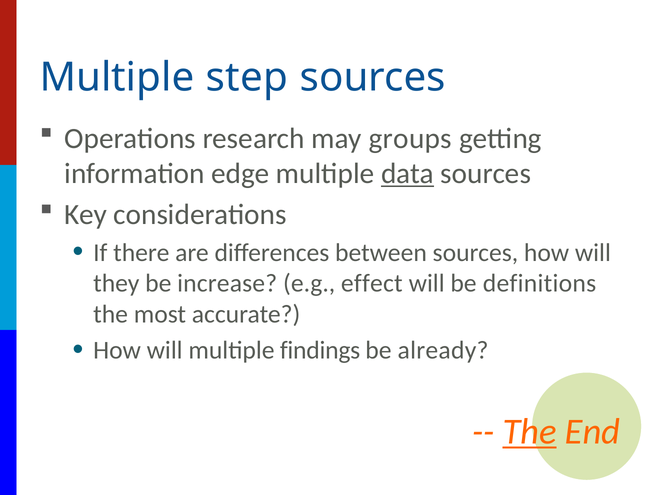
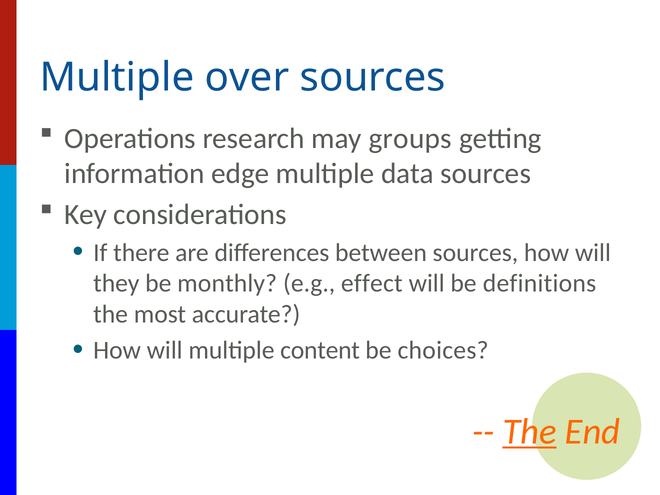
step: step -> over (247, 78)
data underline: present -> none (407, 174)
increase: increase -> monthly (227, 283)
findings: findings -> content (320, 350)
already: already -> choices (443, 350)
